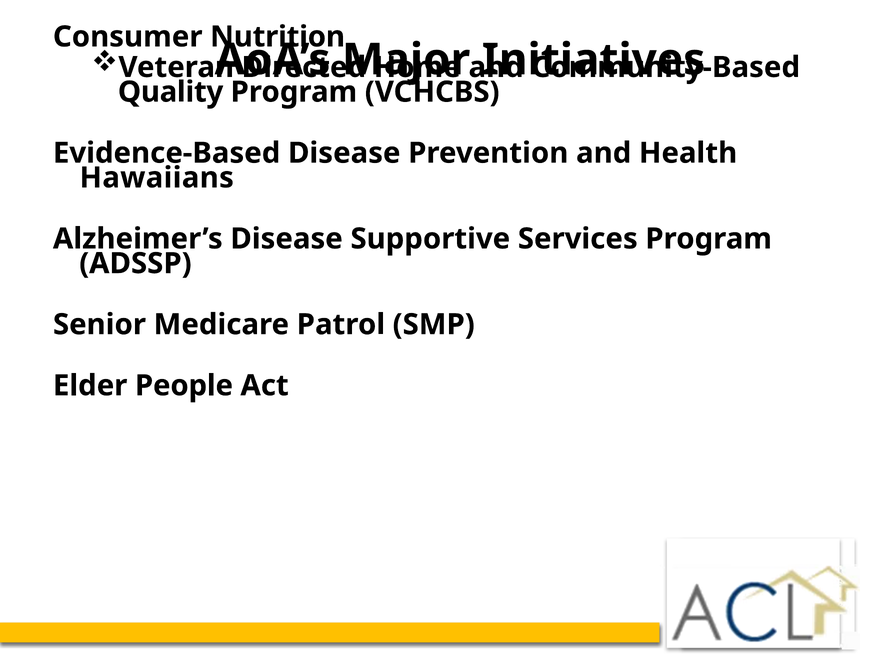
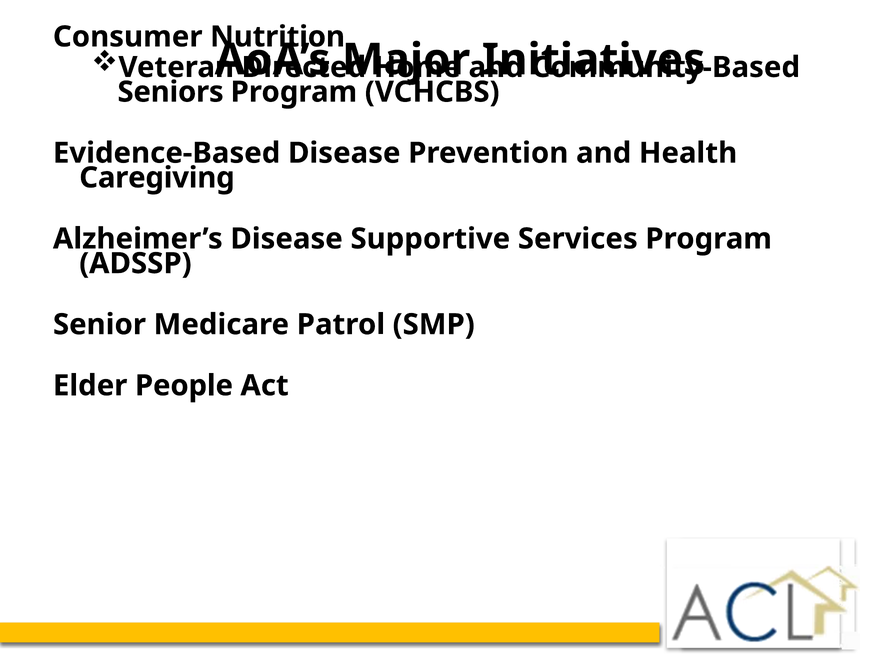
Quality: Quality -> Seniors (171, 92)
Hawaiians: Hawaiians -> Caregiving (157, 178)
